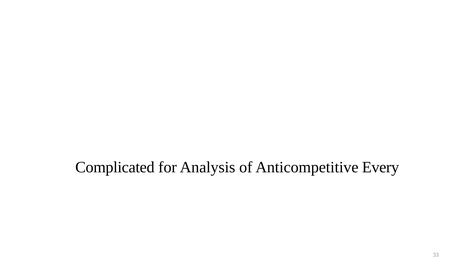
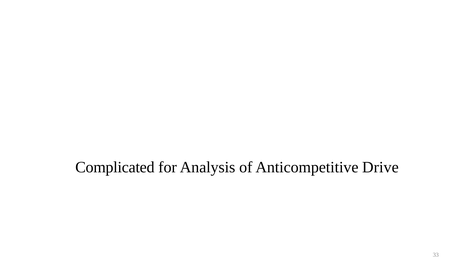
Every: Every -> Drive (380, 167)
